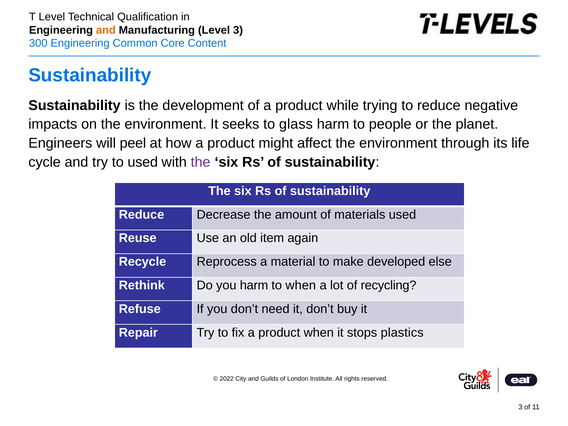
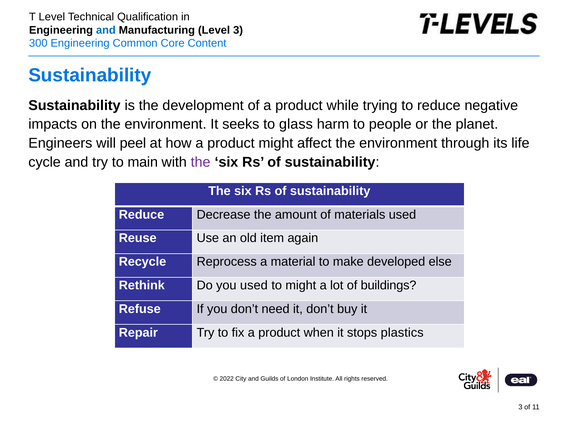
and colour: orange -> blue (106, 30)
to used: used -> main (143, 162)
you harm: harm -> used (254, 285)
to when: when -> might (301, 285)
recycling: recycling -> buildings (389, 285)
